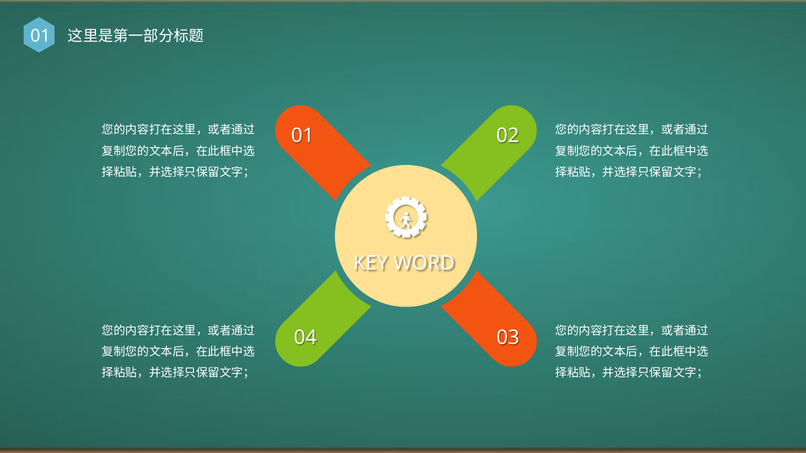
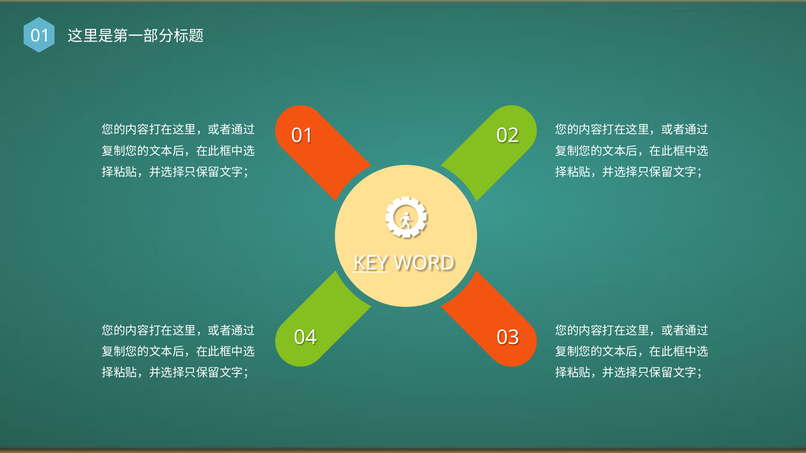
KEY underline: none -> present (371, 263)
